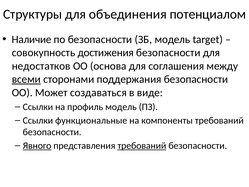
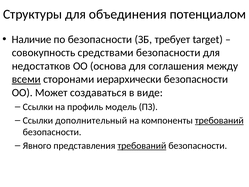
ЗБ модель: модель -> требует (172, 39)
достижения: достижения -> средствами (106, 53)
поддержания: поддержания -> иерархически (129, 79)
функциональные: функциональные -> дополнительный (91, 120)
требований underline: none -> present (219, 120)
Явного underline: present -> none (37, 145)
